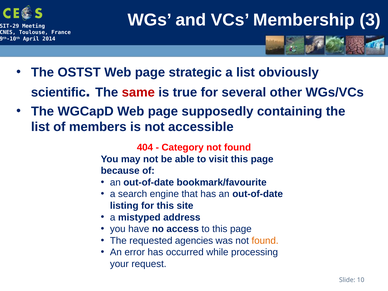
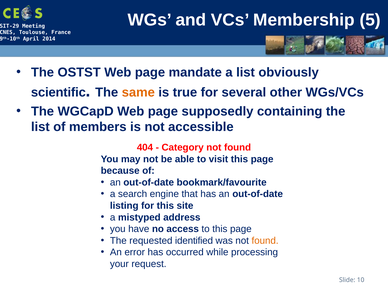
3: 3 -> 5 (370, 20)
strategic: strategic -> mandate (195, 72)
same colour: red -> orange (138, 92)
agencies: agencies -> identified (194, 241)
